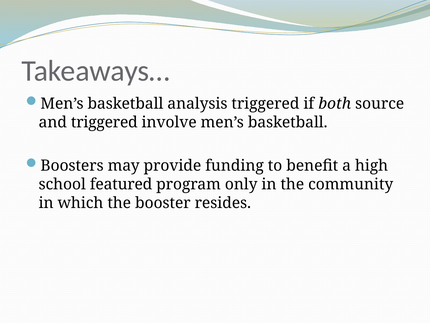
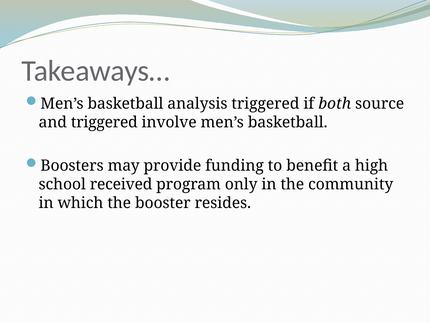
featured: featured -> received (121, 184)
